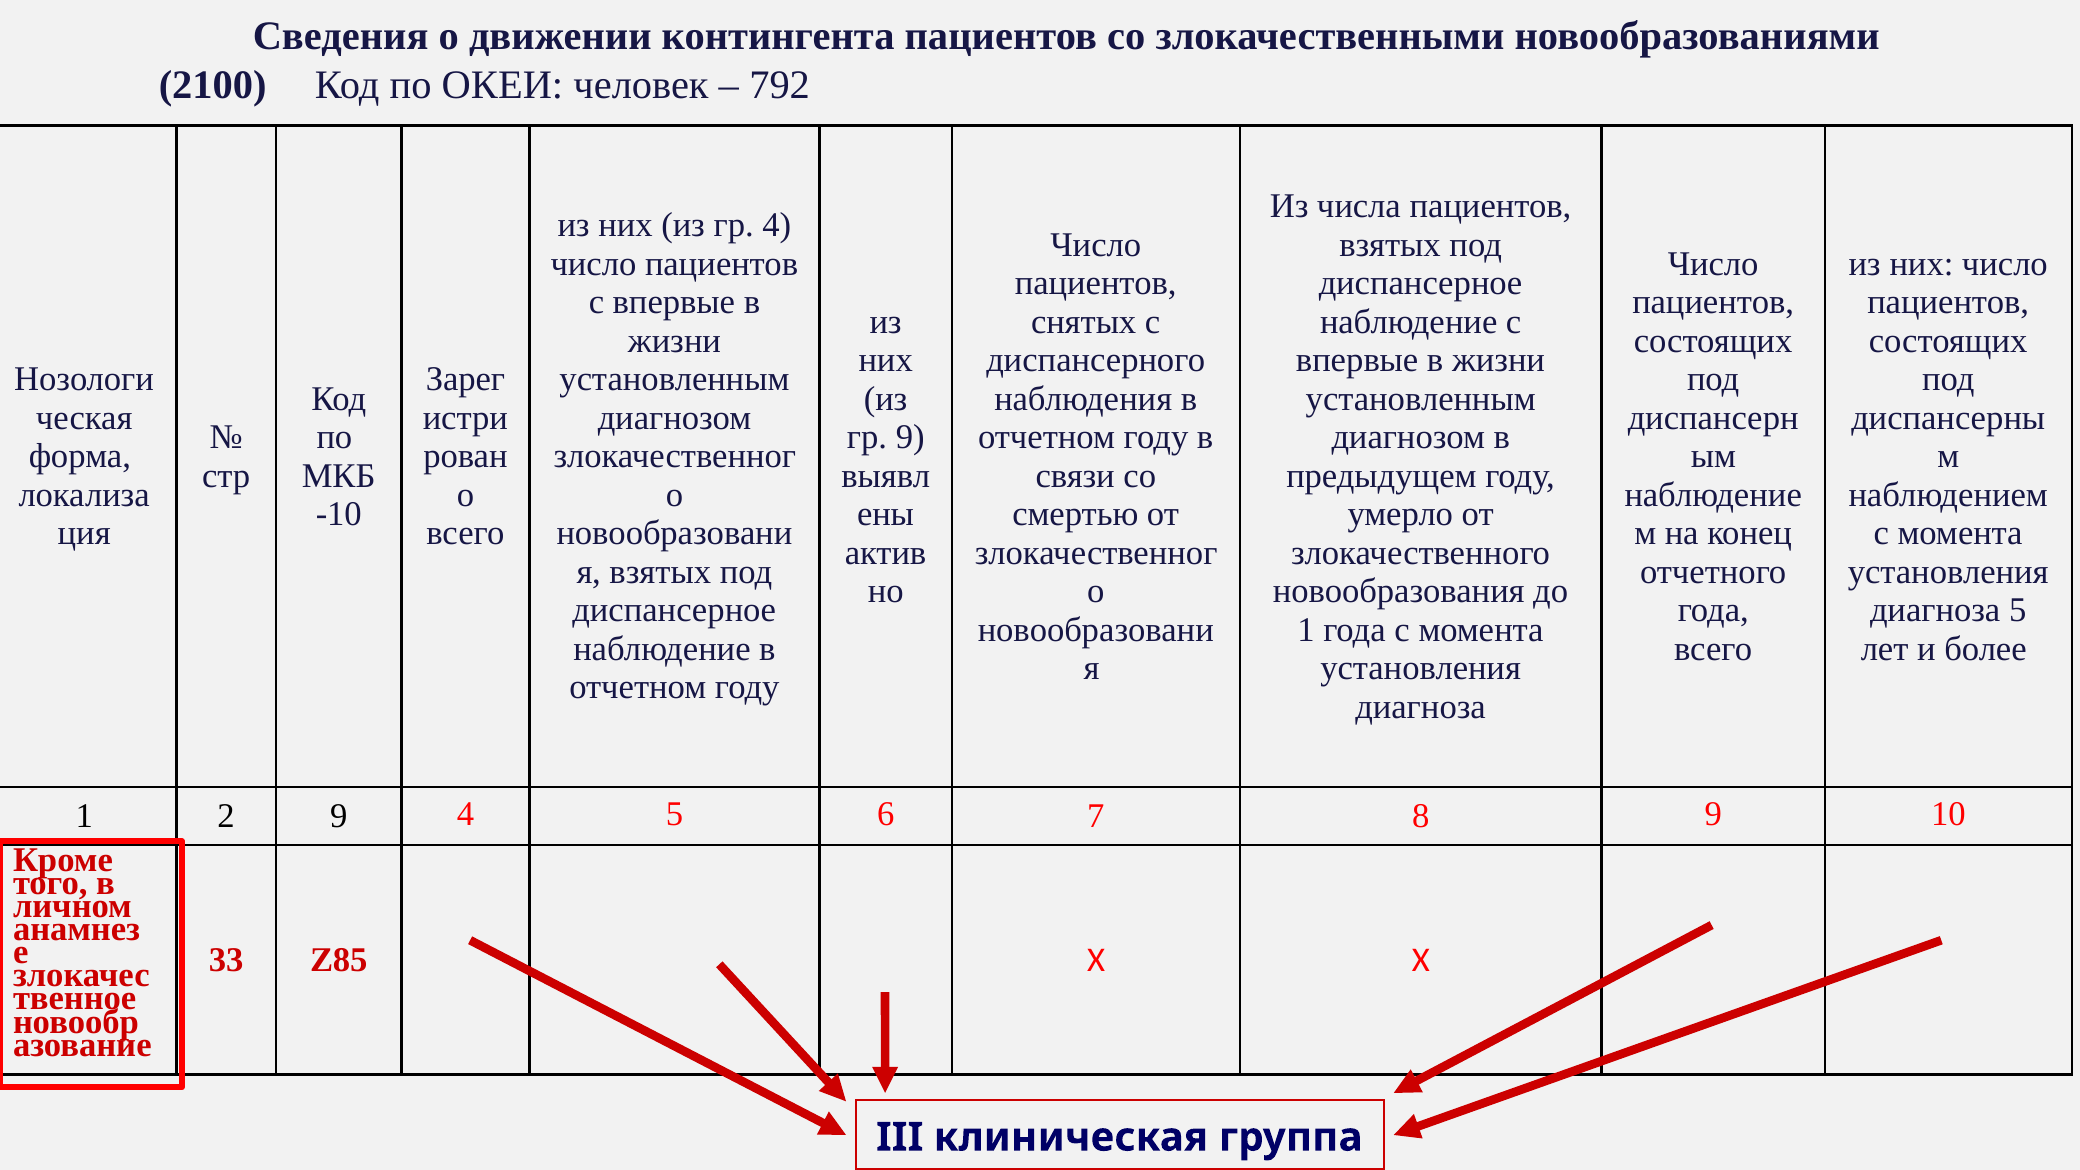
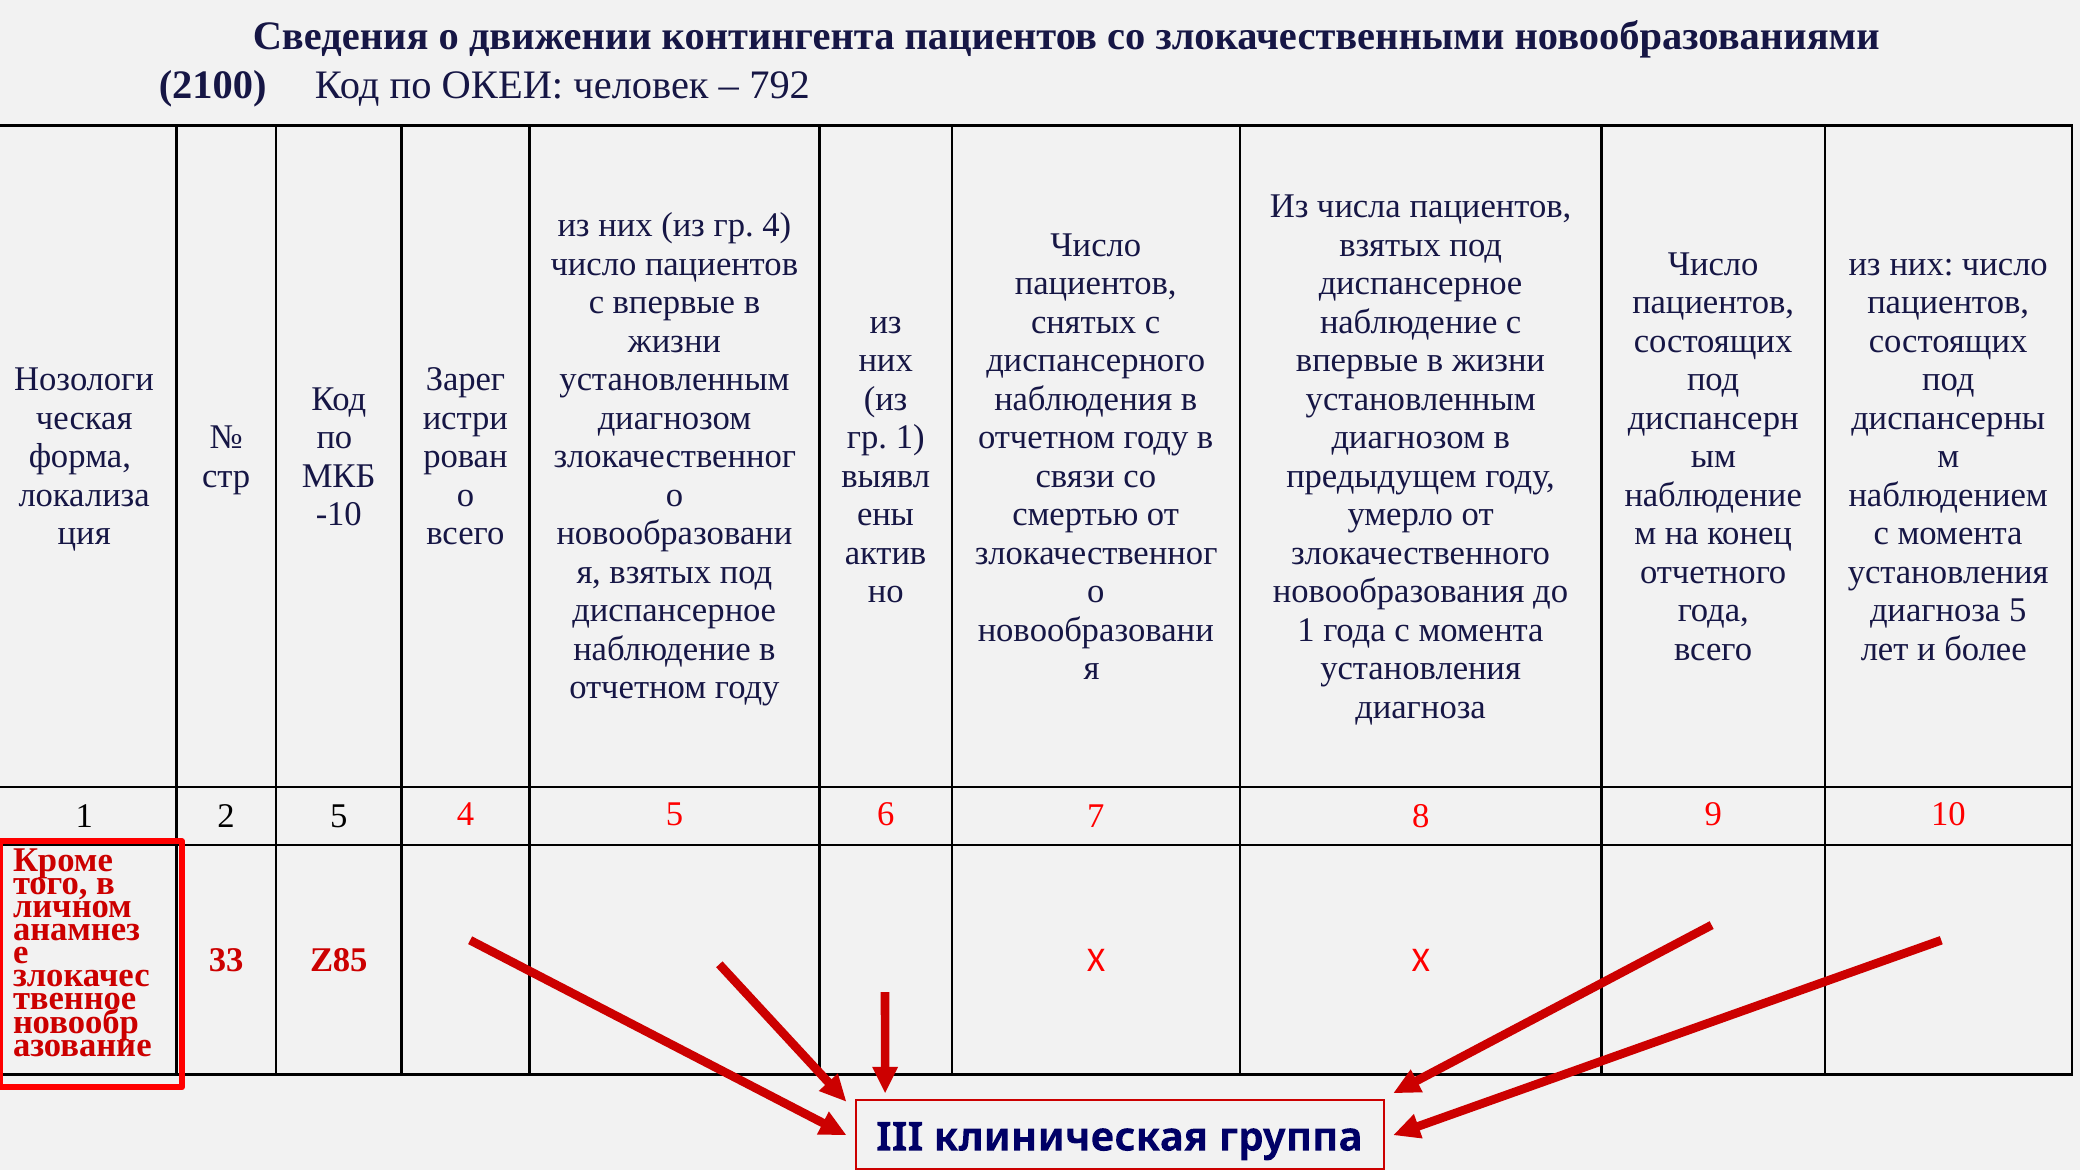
гр 9: 9 -> 1 (910, 437)
2 9: 9 -> 5 (339, 816)
